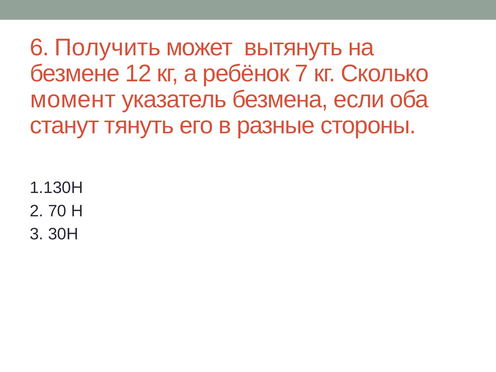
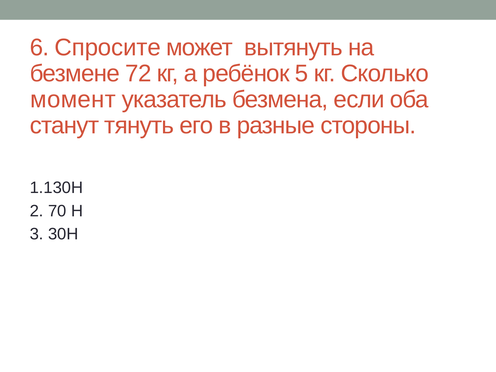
Получить: Получить -> Спросите (108, 48)
12: 12 -> 72 (138, 74)
7: 7 -> 5 (302, 74)
